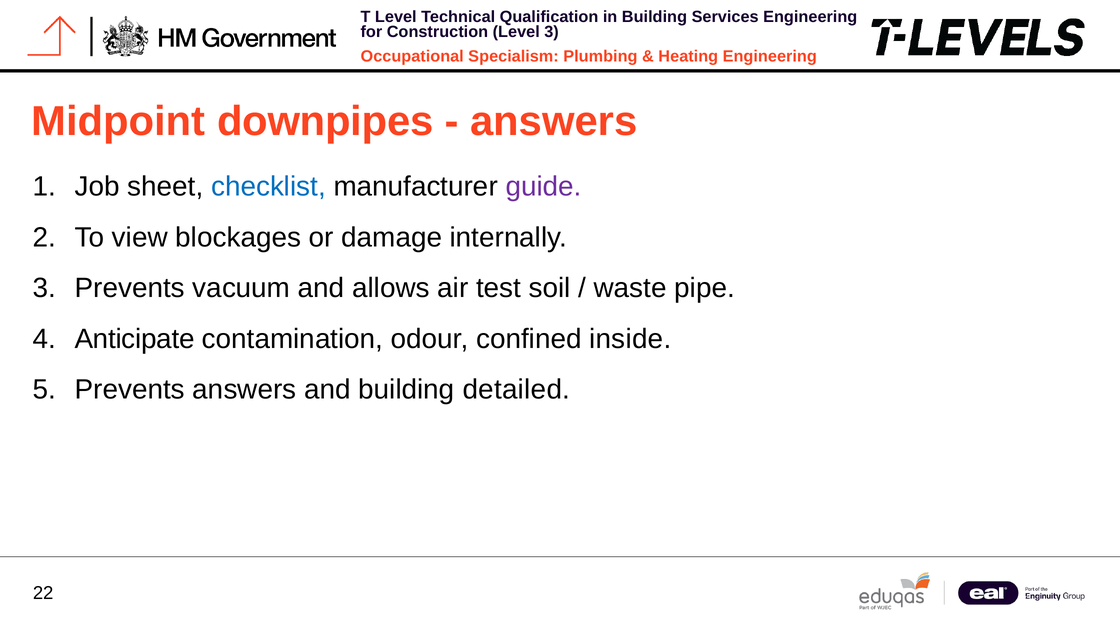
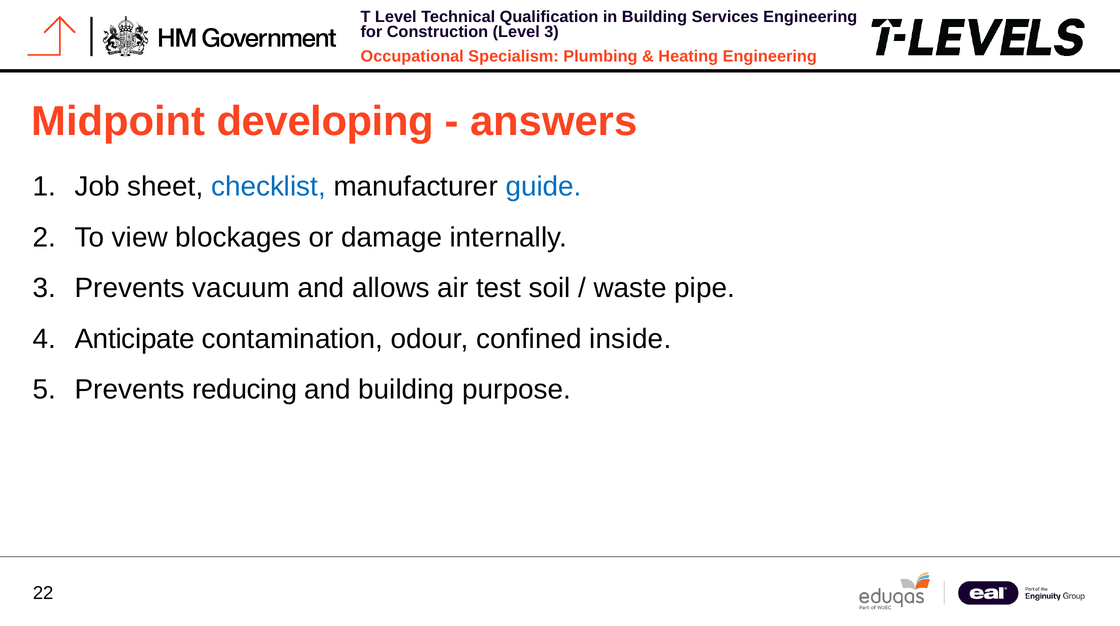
downpipes: downpipes -> developing (325, 121)
guide colour: purple -> blue (544, 187)
Prevents answers: answers -> reducing (245, 390)
detailed: detailed -> purpose (516, 390)
